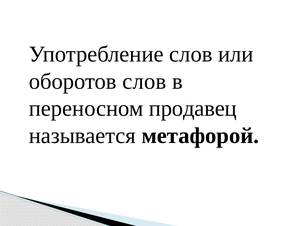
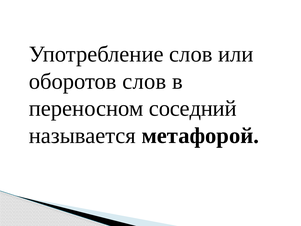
продавец: продавец -> соседний (193, 108)
